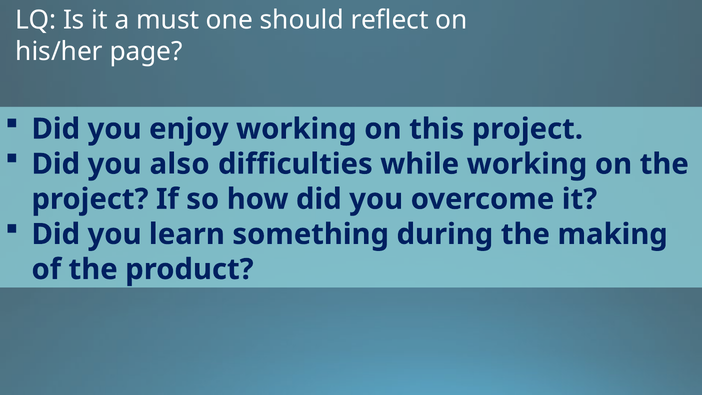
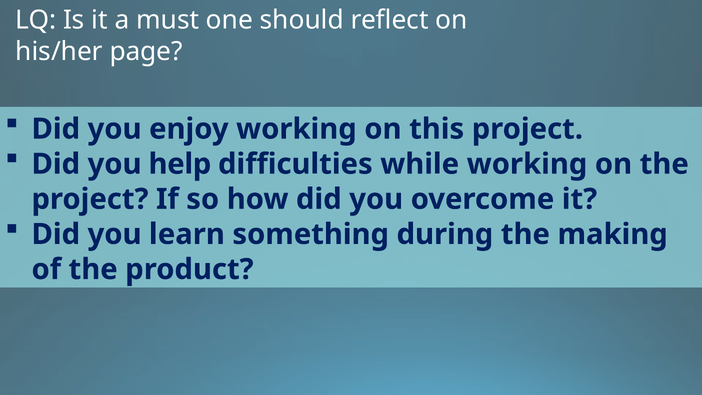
also: also -> help (180, 164)
